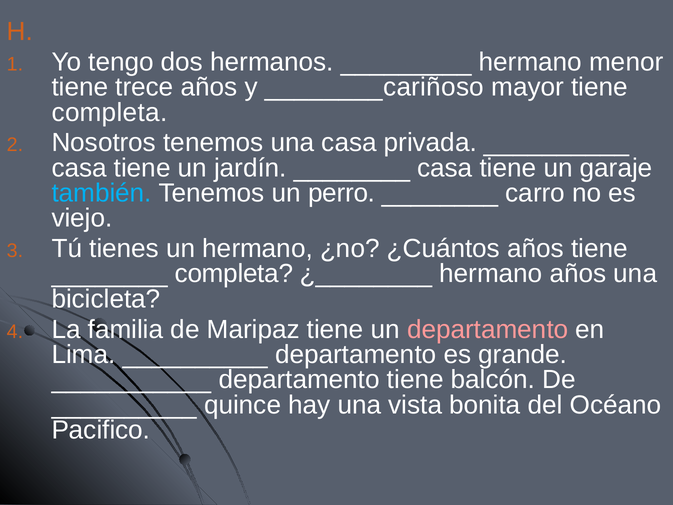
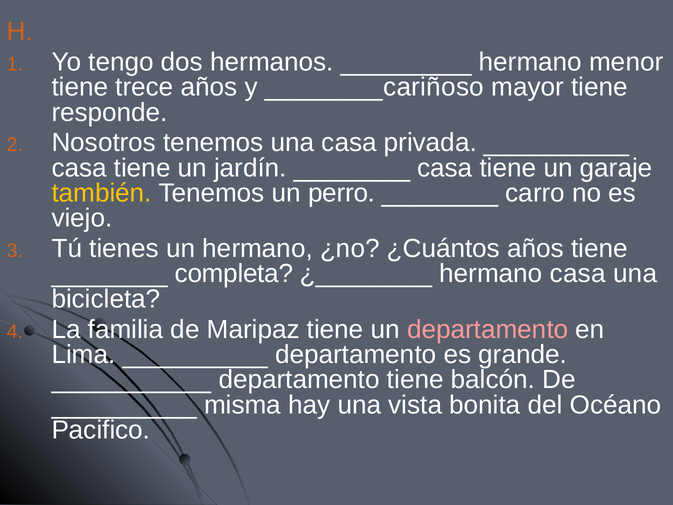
completa: completa -> responde (110, 112)
también colour: light blue -> yellow (102, 193)
hermano años: años -> casa (578, 274)
quince: quince -> misma (243, 405)
